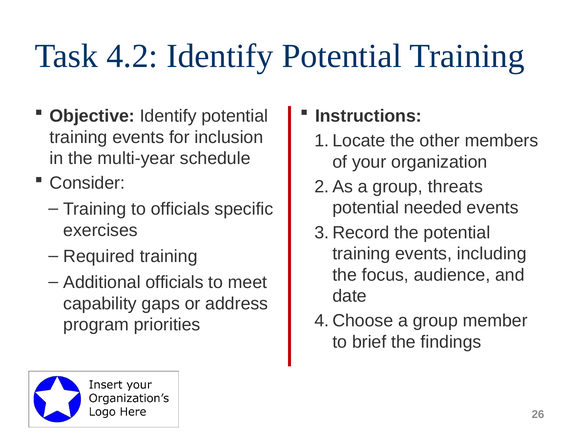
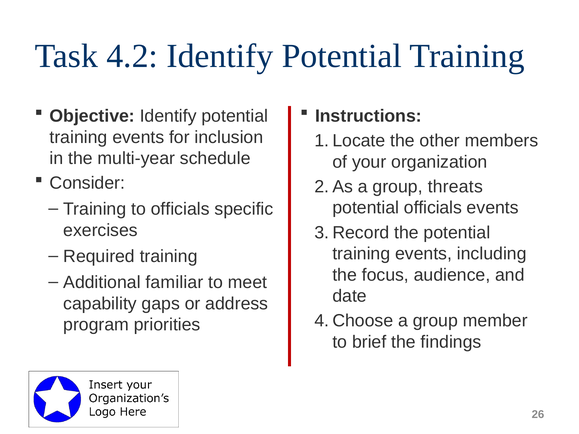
potential needed: needed -> officials (433, 208)
Additional officials: officials -> familiar (174, 282)
